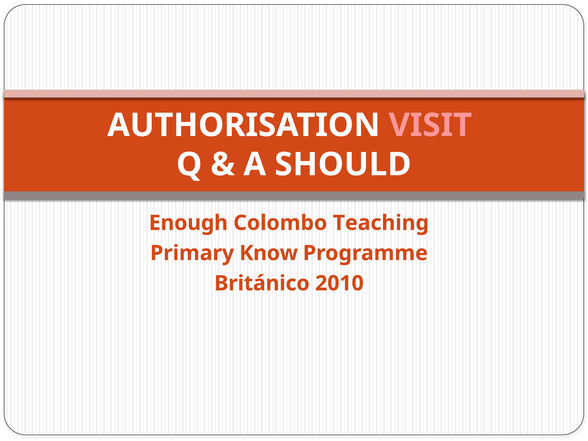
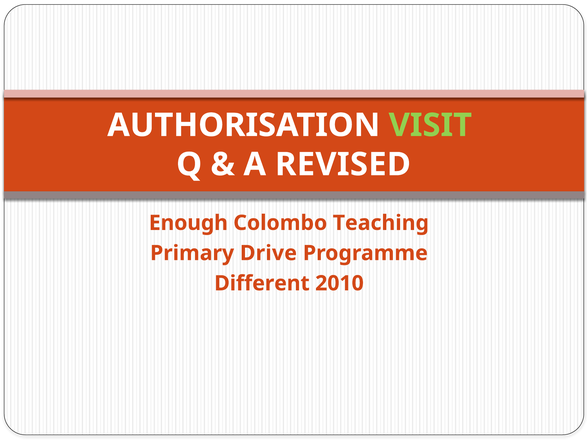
VISIT colour: pink -> light green (430, 125)
SHOULD: SHOULD -> REVISED (343, 164)
Know: Know -> Drive (268, 253)
Británico: Británico -> Different (262, 283)
